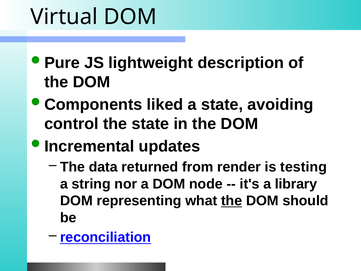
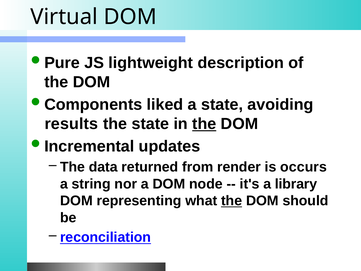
control: control -> results (71, 124)
the underline: none -> present (204, 124)
testing: testing -> occurs (304, 167)
